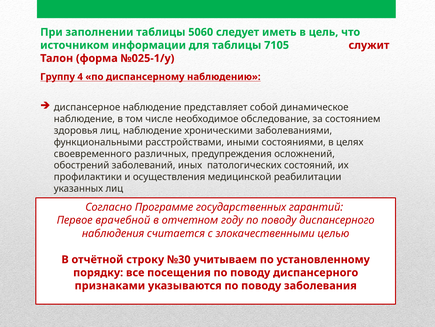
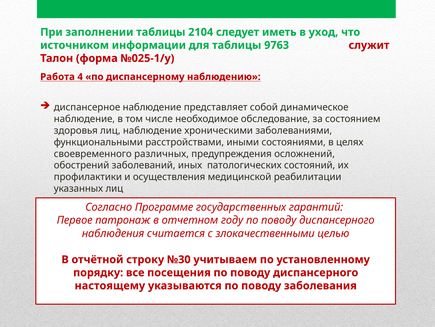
5060: 5060 -> 2104 (201, 32)
цель: цель -> уход (323, 32)
7105: 7105 -> 9763 (277, 45)
Группу: Группу -> Работа (58, 77)
врачебной: врачебной -> патронаж (123, 220)
признаками: признаками -> настоящему (110, 285)
